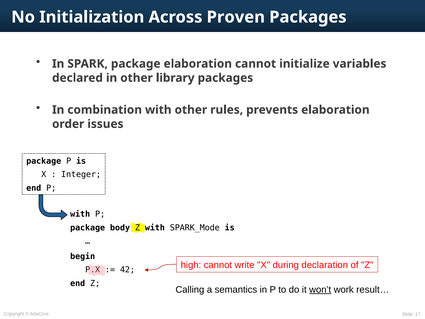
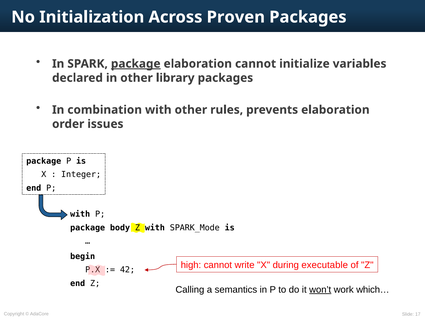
package underline: none -> present (136, 64)
declaration: declaration -> executable (325, 265)
result…: result… -> which… (373, 289)
